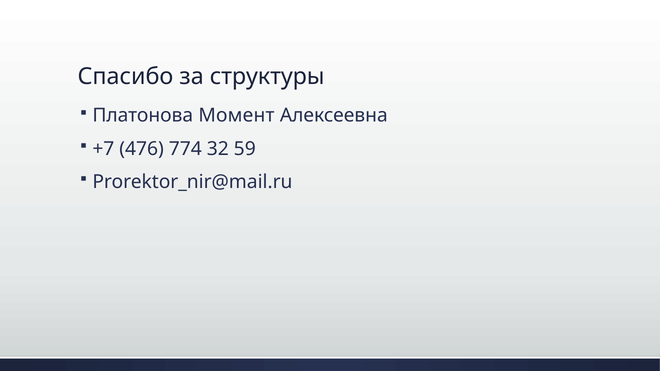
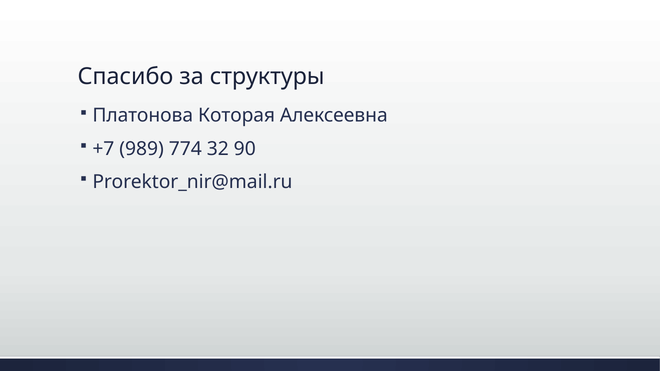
Момент: Момент -> Которая (237, 116)
476: 476 -> 989 (142, 149)
59: 59 -> 90 (245, 149)
